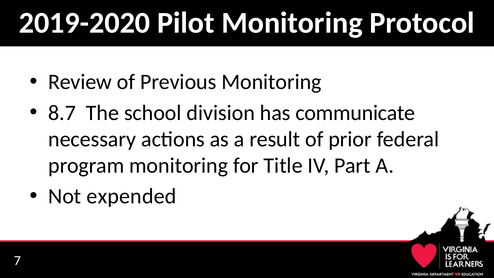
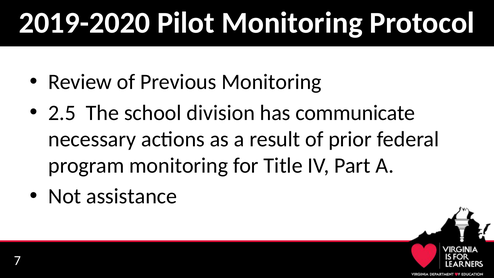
8.7: 8.7 -> 2.5 (62, 113)
expended: expended -> assistance (132, 196)
